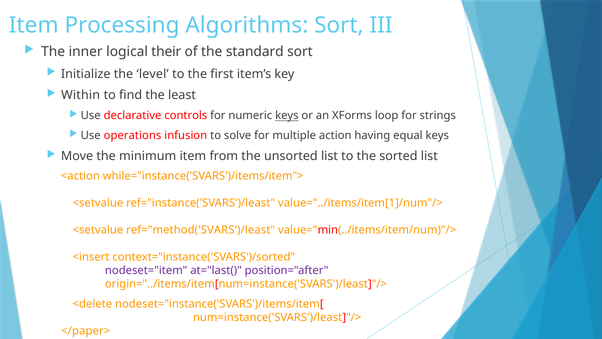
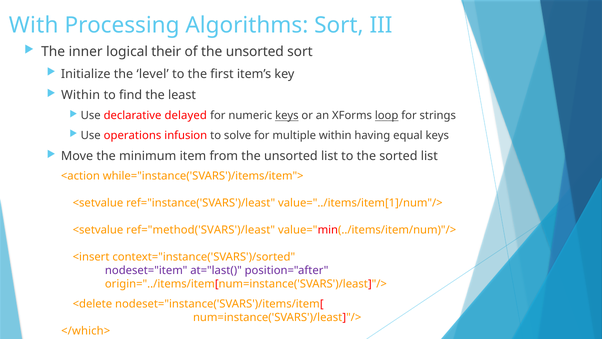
Item: Item -> With (34, 25)
of the standard: standard -> unsorted (255, 52)
controls: controls -> delayed (186, 116)
loop underline: none -> present (387, 116)
multiple action: action -> within (335, 135)
</paper>: </paper> -> </which> (86, 331)
